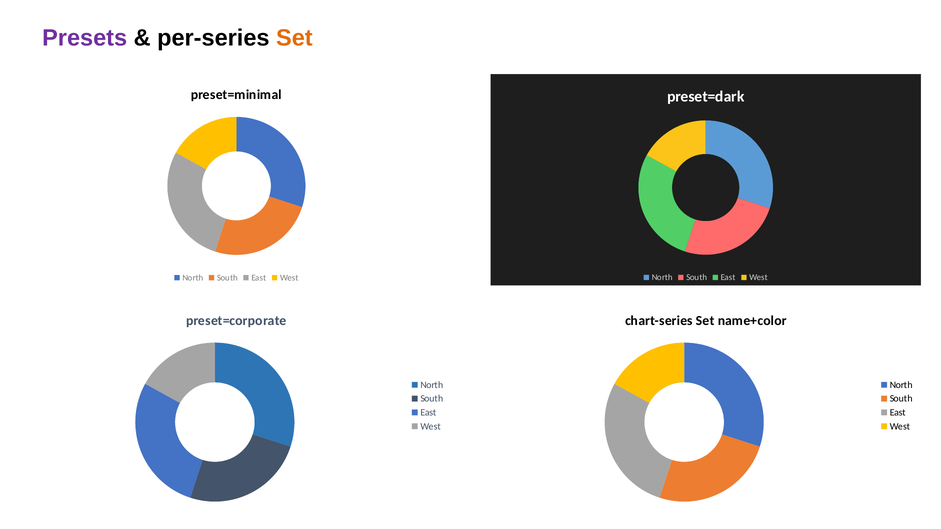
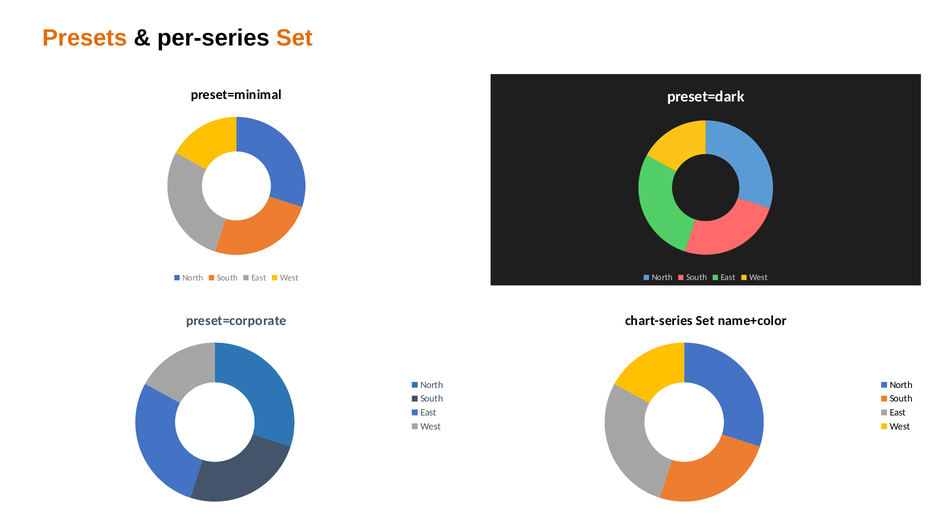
Presets colour: purple -> orange (85, 38)
